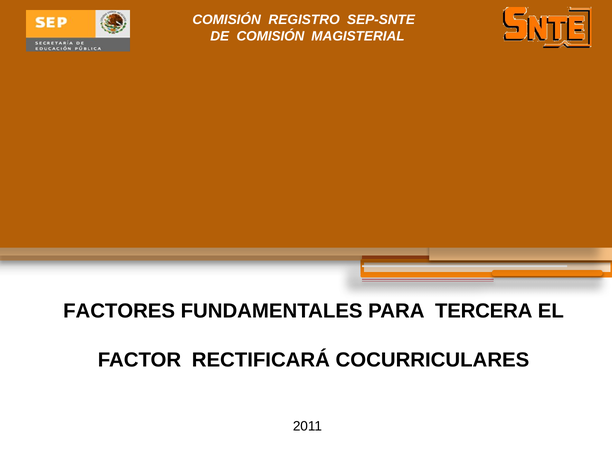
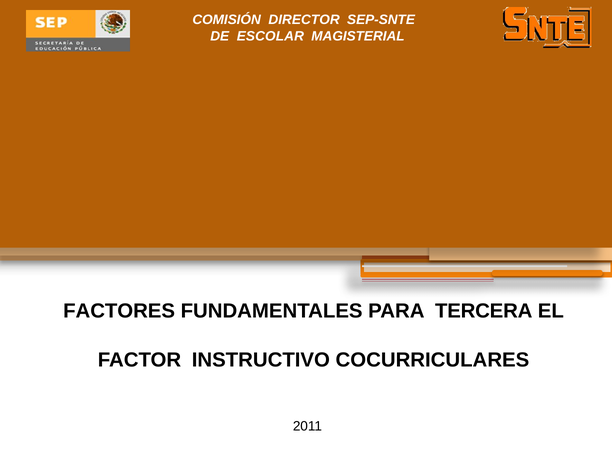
REGISTRO: REGISTRO -> DIRECTOR (304, 20)
DE COMISIÓN: COMISIÓN -> ESCOLAR (270, 36)
RECTIFICARÁ: RECTIFICARÁ -> INSTRUCTIVO (261, 360)
